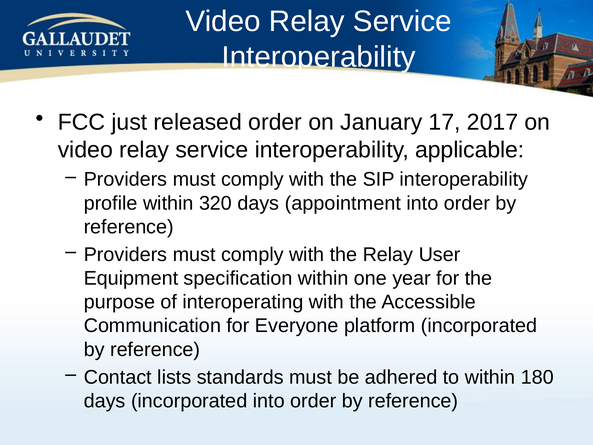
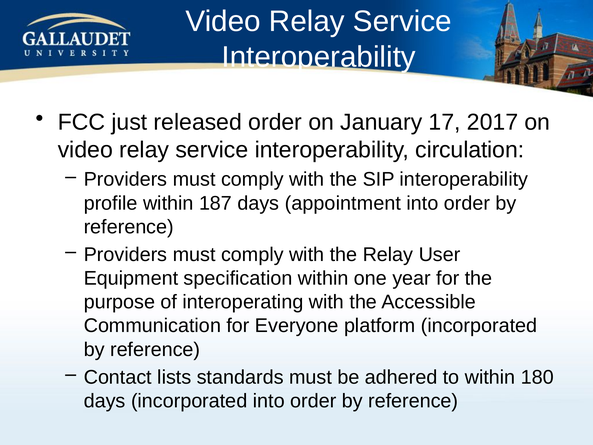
applicable: applicable -> circulation (470, 150)
320: 320 -> 187 (215, 203)
